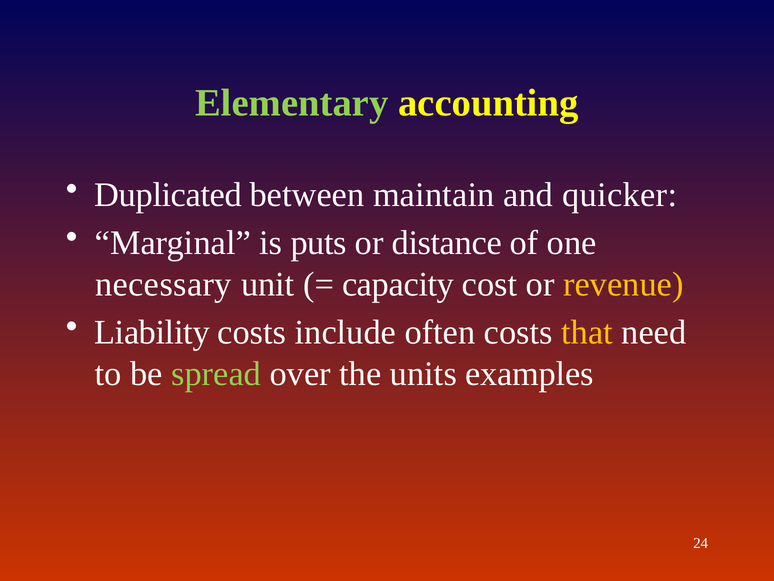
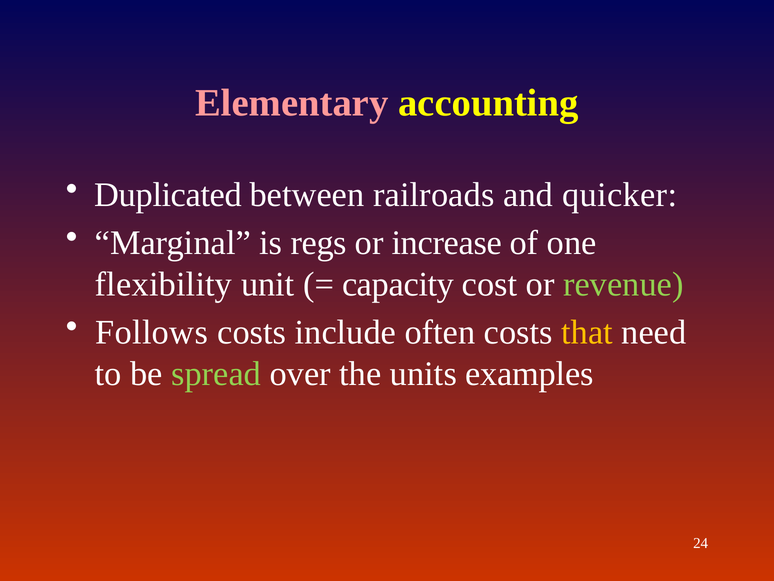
Elementary colour: light green -> pink (292, 103)
maintain: maintain -> railroads (434, 195)
puts: puts -> regs (319, 243)
distance: distance -> increase (447, 243)
necessary: necessary -> flexibility (164, 284)
revenue colour: yellow -> light green (623, 284)
Liability: Liability -> Follows (152, 332)
